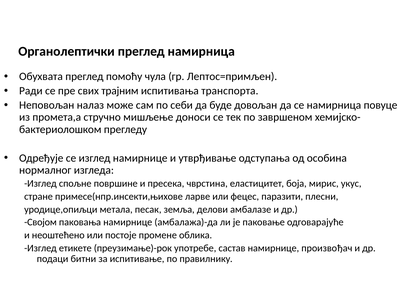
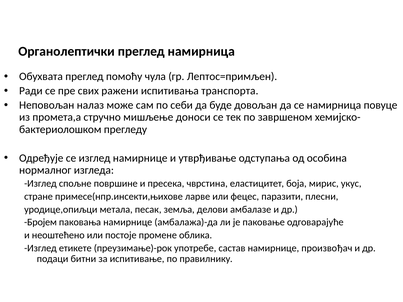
трајним: трајним -> ражени (120, 91)
Својом: Својом -> Бројем (40, 222)
